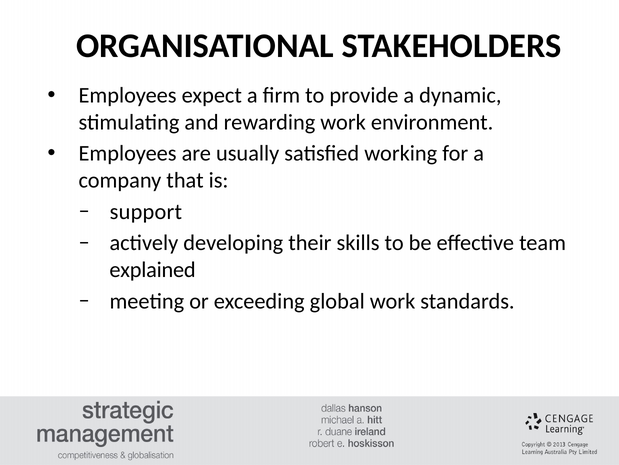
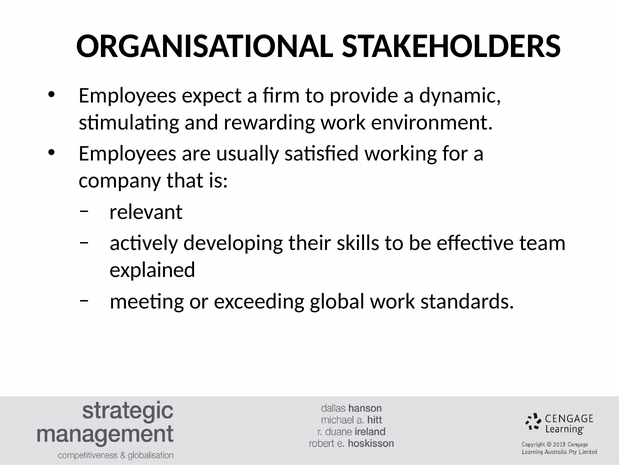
support: support -> relevant (146, 211)
